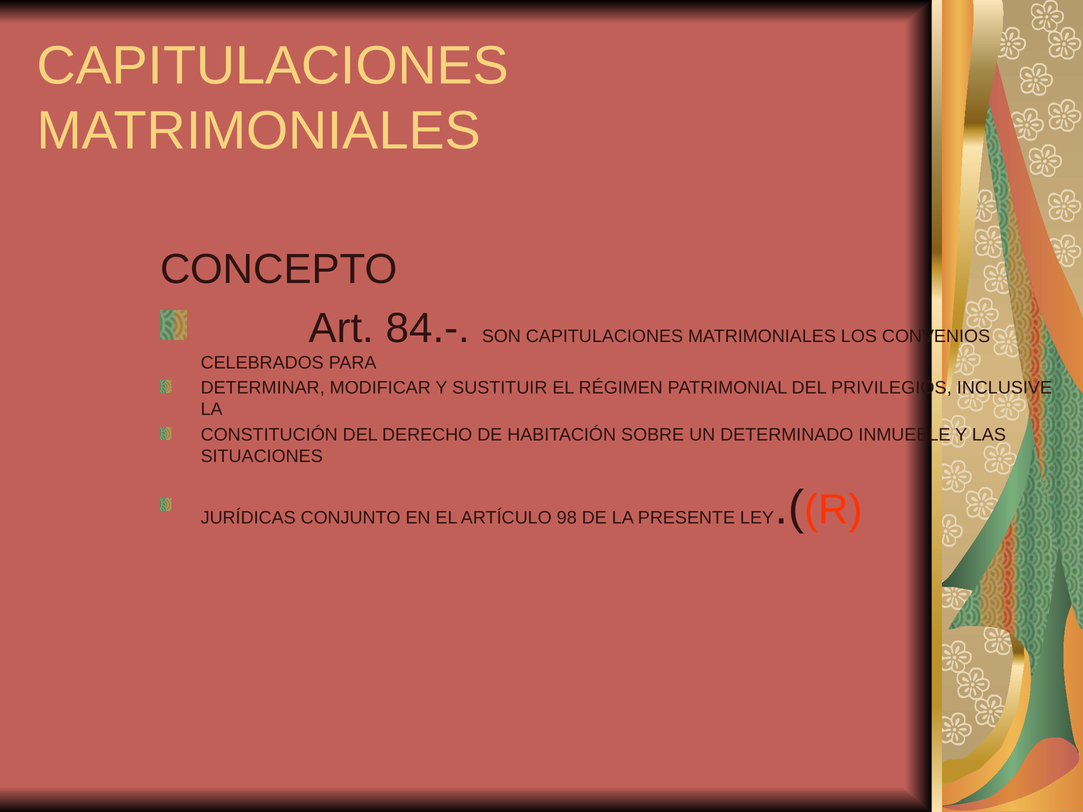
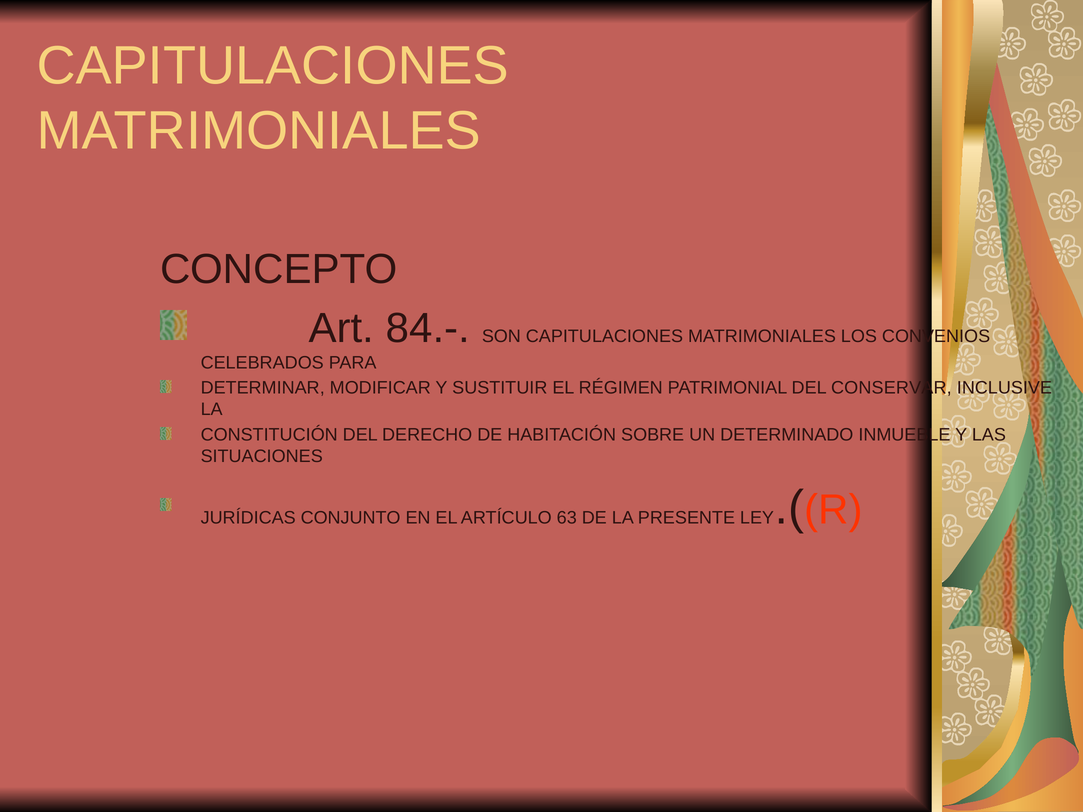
PRIVILEGIOS: PRIVILEGIOS -> CONSERVAR (891, 388)
98: 98 -> 63 (567, 518)
